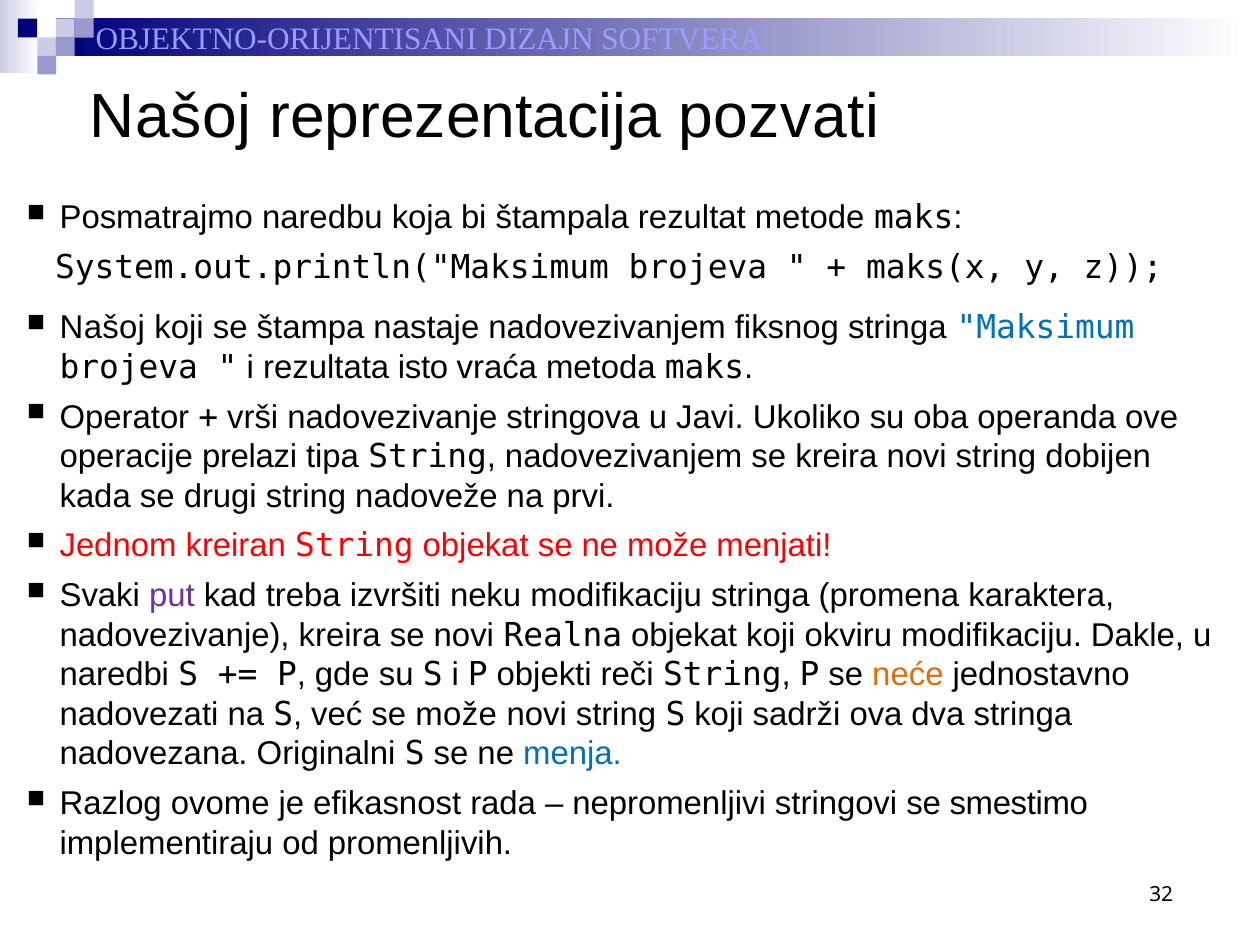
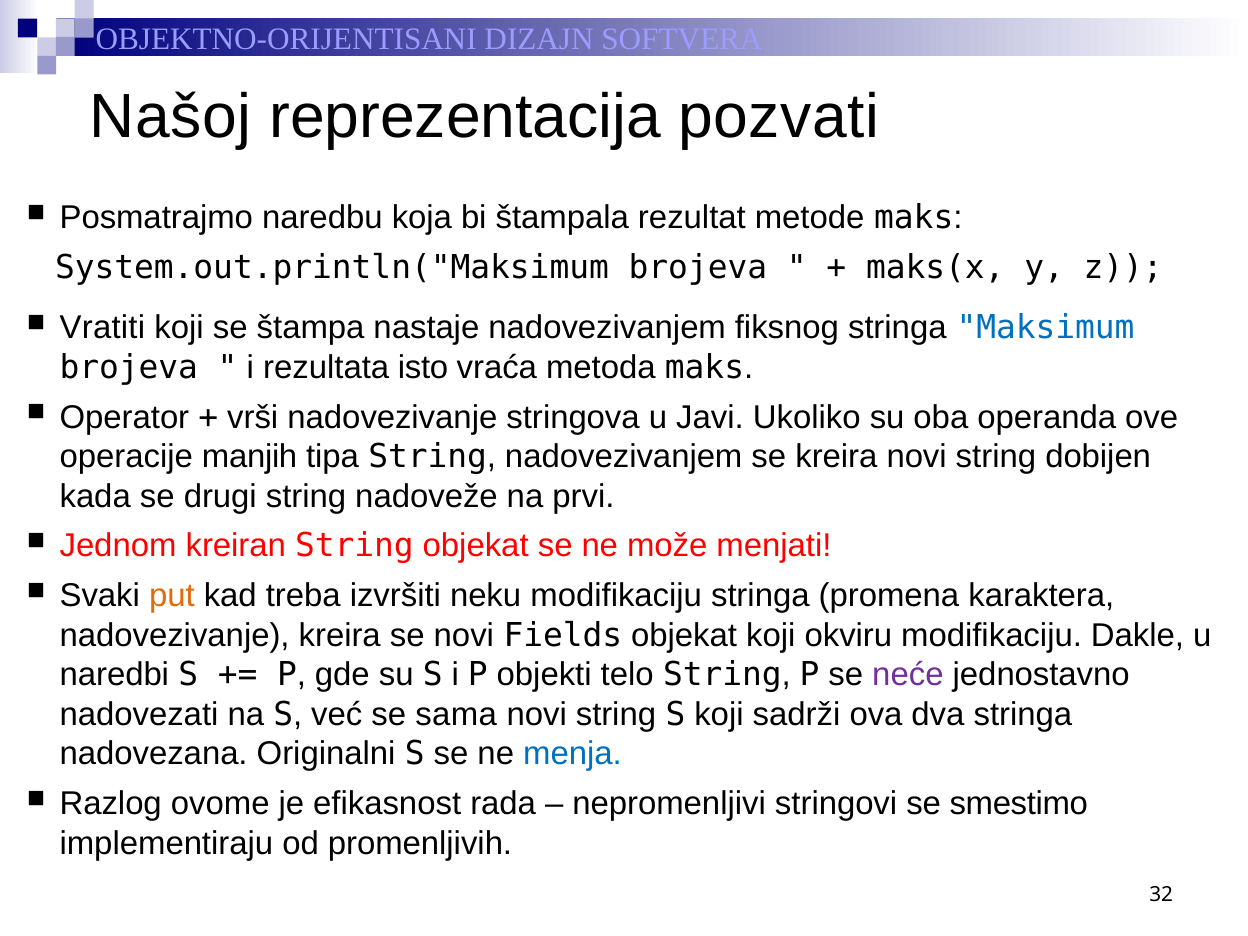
Našoj: Našoj -> Vratiti (102, 328)
prelazi: prelazi -> manjih (250, 457)
put colour: purple -> orange (172, 596)
Realna: Realna -> Fields (563, 636)
reči: reči -> telo (627, 675)
neće colour: orange -> purple (908, 675)
se može: može -> sama (456, 715)
